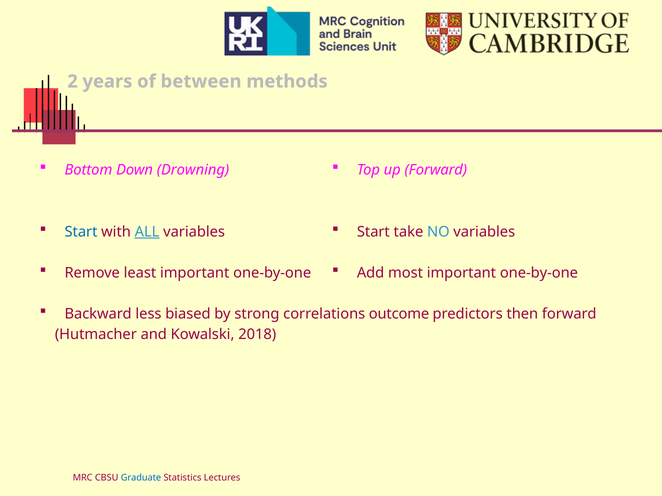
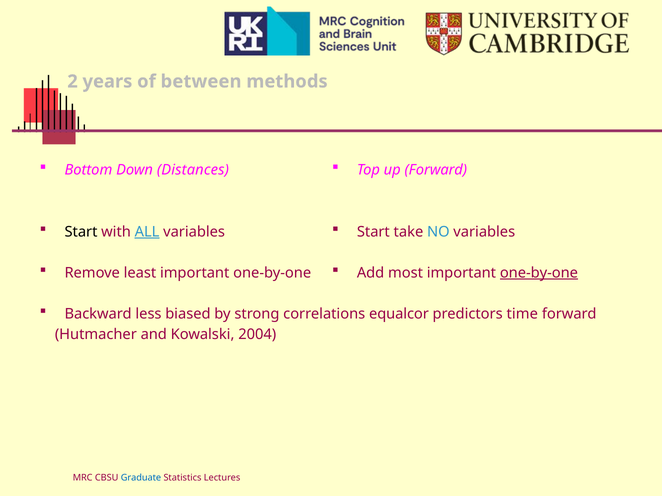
Drowning: Drowning -> Distances (193, 170)
Start colour: blue -> black (81, 232)
one-by-one underline: none -> present (539, 273)
outcome: outcome -> equalcor (399, 314)
then: then -> time (522, 314)
2018: 2018 -> 2004 (257, 335)
